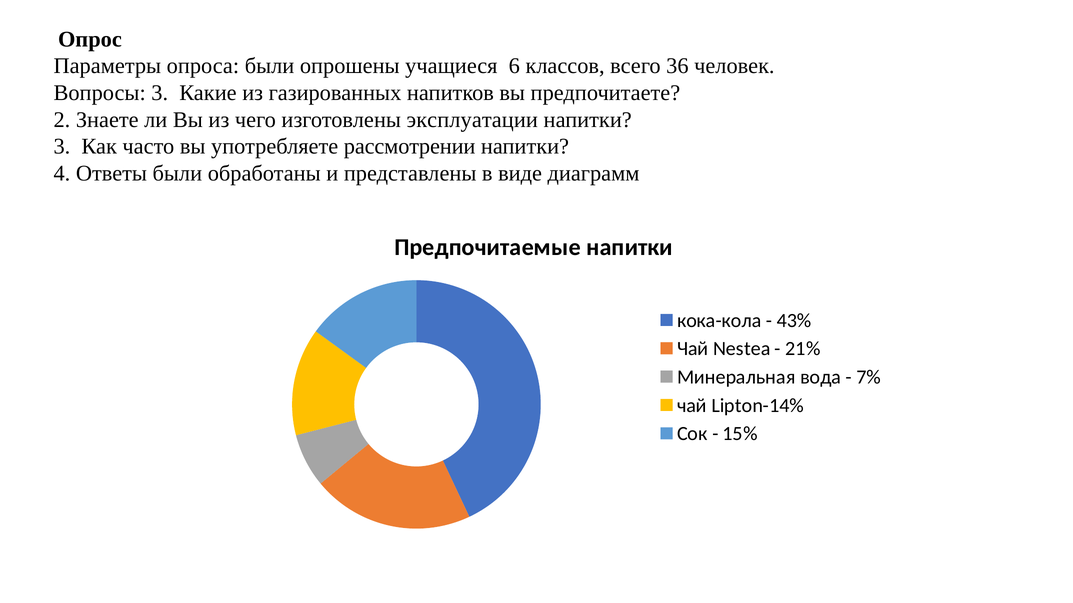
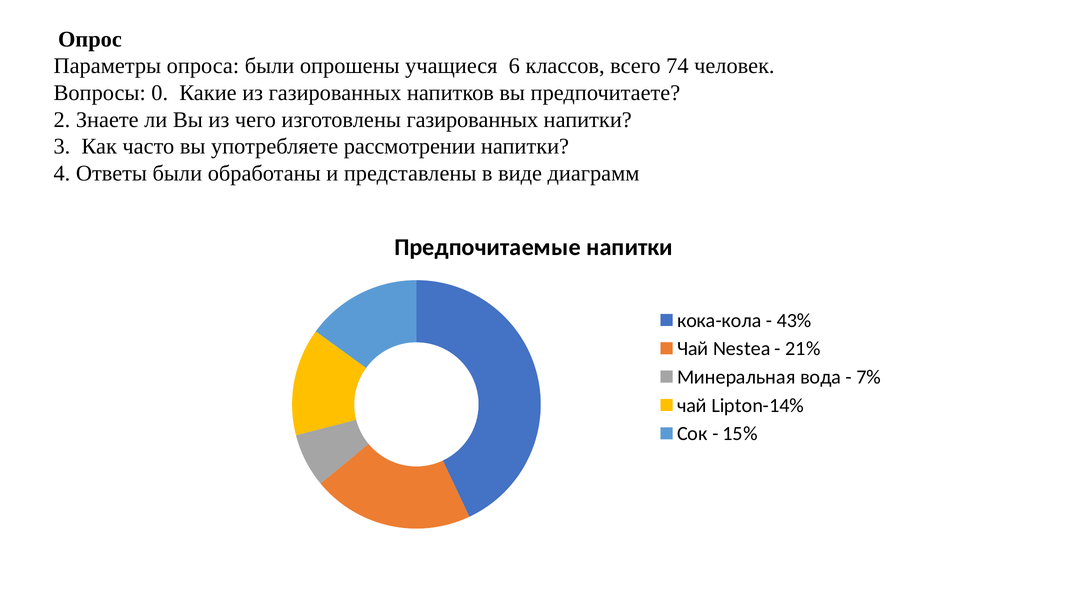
36: 36 -> 74 (677, 66)
Вопросы 3: 3 -> 0 (160, 93)
изготовлены эксплуатации: эксплуатации -> газированных (472, 120)
